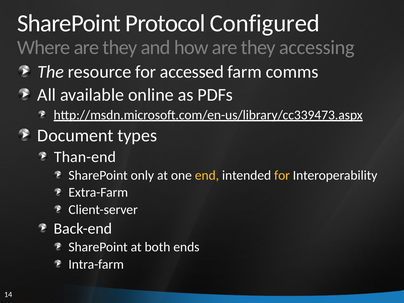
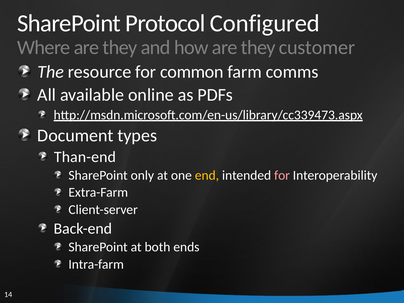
accessing: accessing -> customer (317, 48)
accessed: accessed -> common (192, 72)
for colour: yellow -> pink (282, 175)
